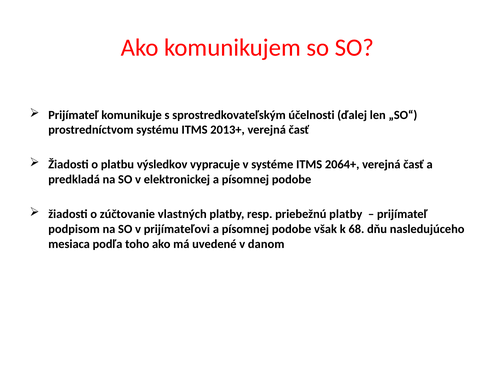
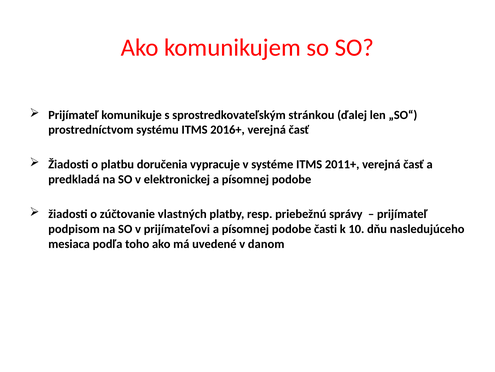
účelnosti: účelnosti -> stránkou (311, 115)
2013+: 2013+ -> 2016+ (228, 130)
výsledkov: výsledkov -> doručenia (162, 164)
2064+: 2064+ -> 2011+ (342, 164)
priebežnú platby: platby -> správy (346, 214)
však: však -> časti (326, 229)
68: 68 -> 10 (356, 229)
